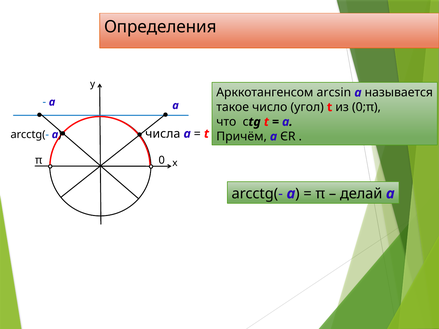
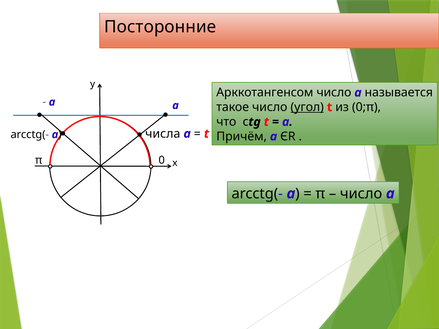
Определения: Определения -> Посторонние (160, 27)
Арккотангенсом arcsin: arcsin -> число (334, 93)
угол underline: none -> present (307, 107)
делай: делай -> число (361, 194)
